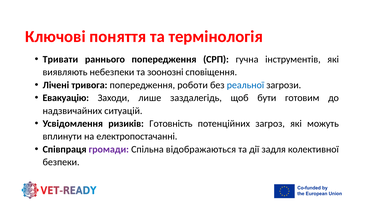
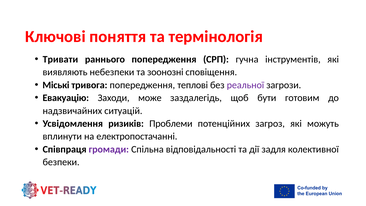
Лічені: Лічені -> Міські (56, 85)
роботи: роботи -> теплові (193, 85)
реальної colour: blue -> purple (245, 85)
лише: лише -> може (150, 98)
Готовність: Готовність -> Проблеми (171, 124)
відображаються: відображаються -> відповідальності (201, 149)
